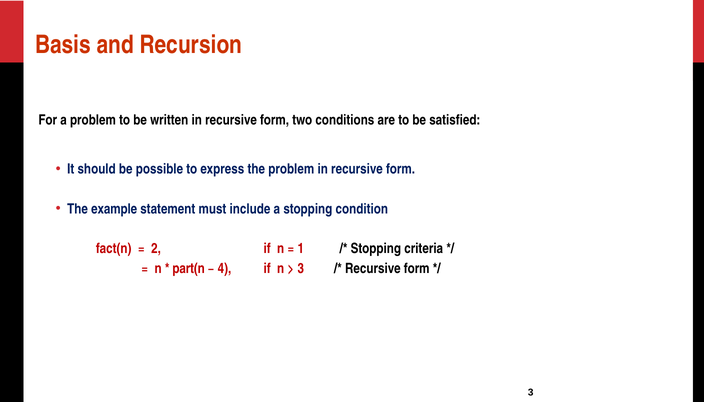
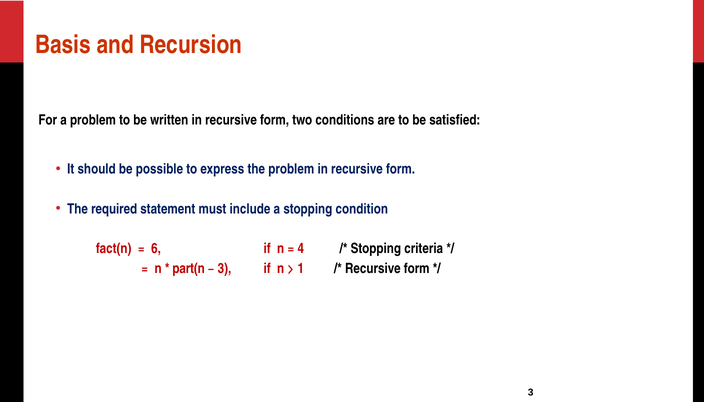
example: example -> required (114, 209)
2: 2 -> 6 (156, 249)
1: 1 -> 4 (301, 249)
4: 4 -> 3 (224, 269)
3: 3 -> 1 (301, 269)
